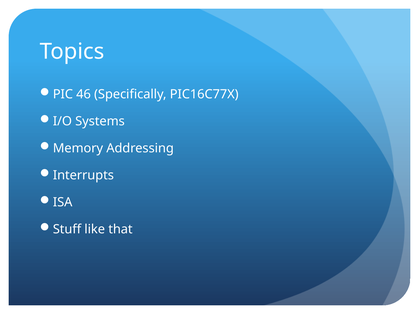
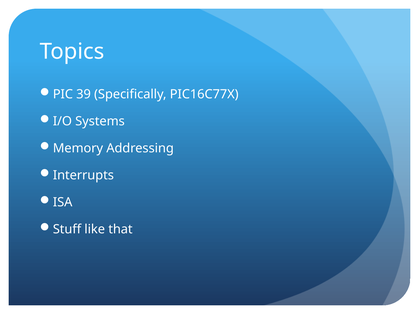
46: 46 -> 39 (84, 94)
